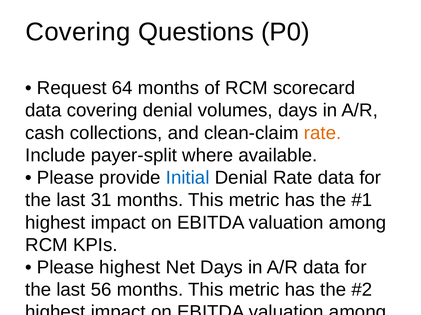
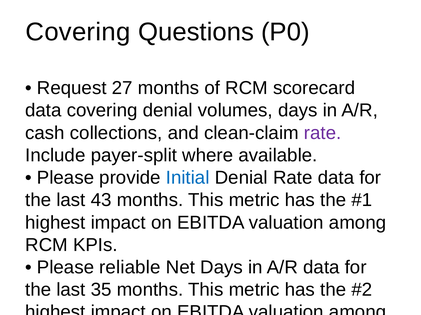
64: 64 -> 27 (122, 88)
rate colour: orange -> purple (323, 133)
31: 31 -> 43 (101, 201)
Please highest: highest -> reliable (130, 268)
56: 56 -> 35 (101, 290)
